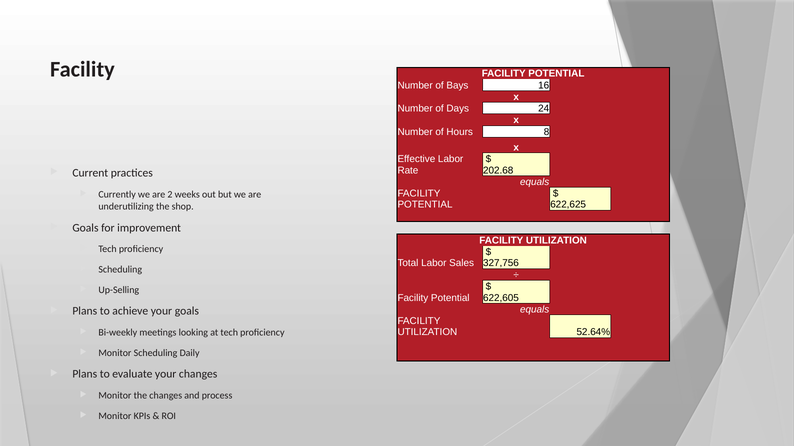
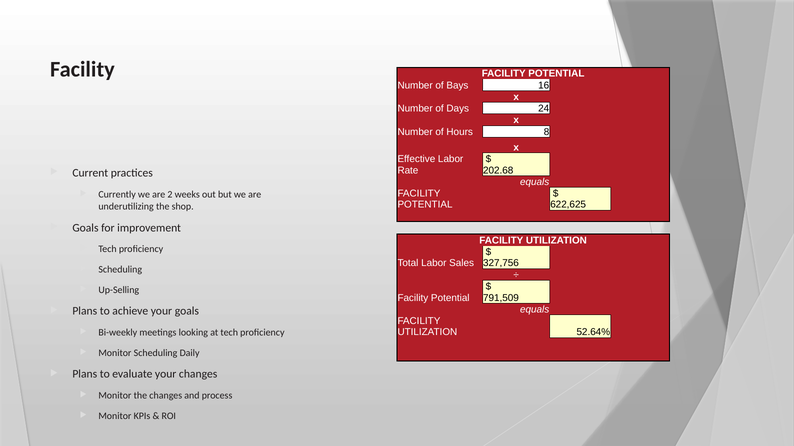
622,605: 622,605 -> 791,509 (501, 298)
